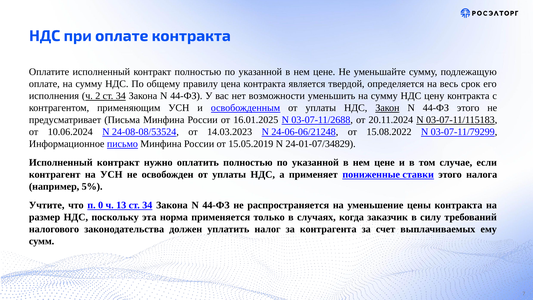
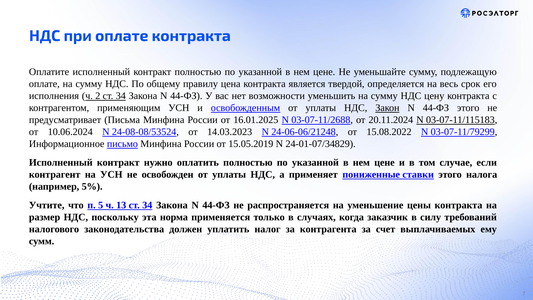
0: 0 -> 5 (101, 205)
